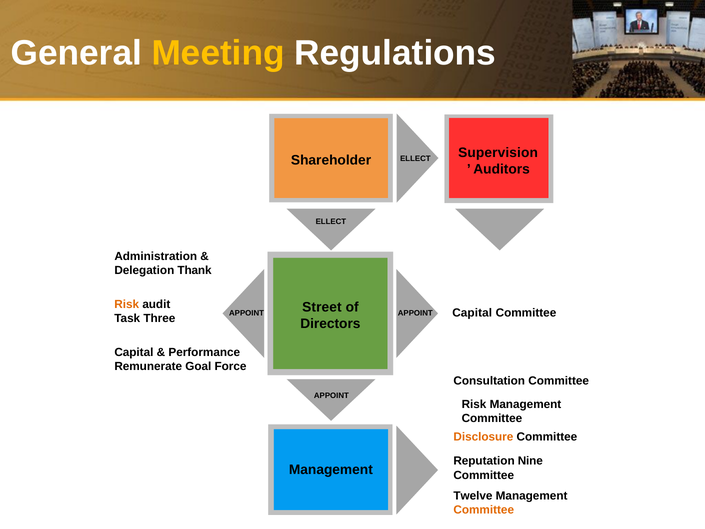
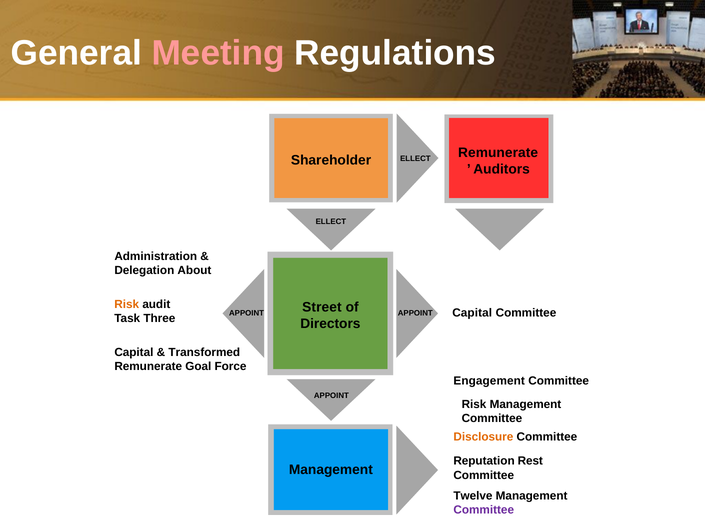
Meeting colour: yellow -> pink (218, 53)
Supervision: Supervision -> Remunerate (498, 153)
Thank: Thank -> About (194, 270)
Performance: Performance -> Transformed (204, 352)
Consultation: Consultation -> Engagement (489, 381)
Nine: Nine -> Rest (530, 461)
Committee colour: orange -> purple (484, 510)
